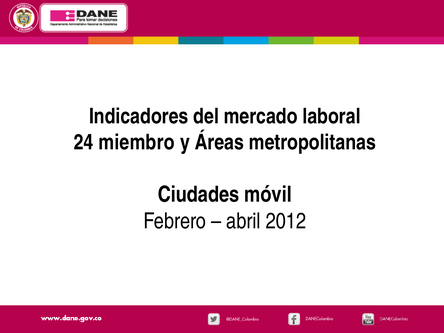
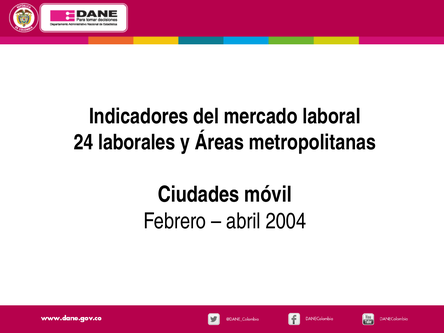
miembro: miembro -> laborales (137, 142)
2012: 2012 -> 2004 (286, 221)
